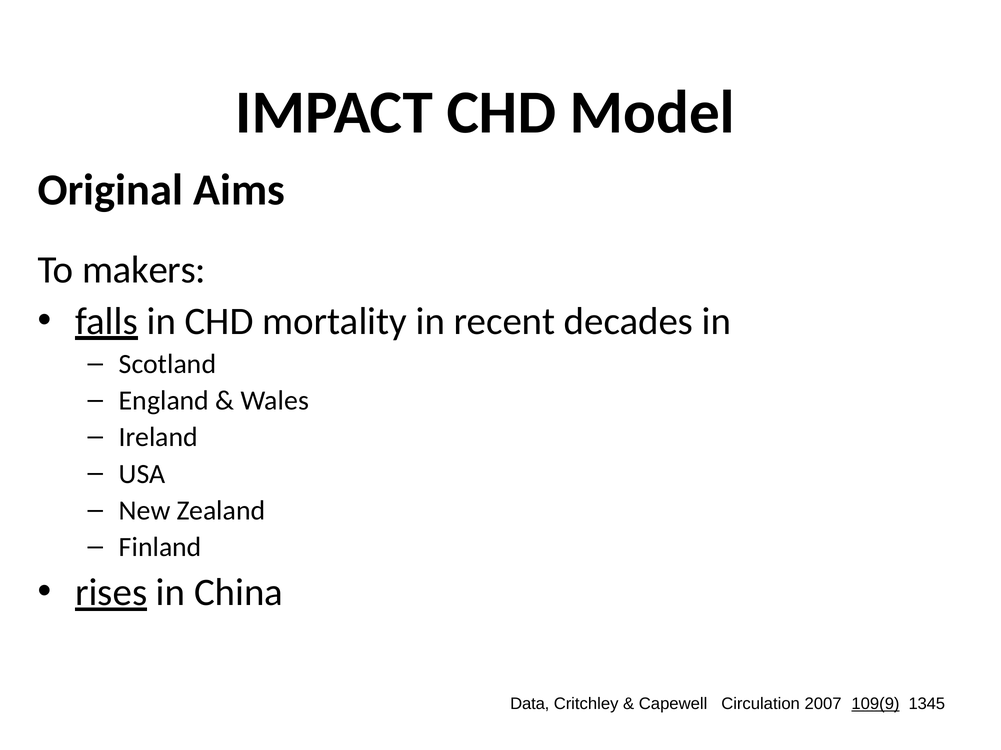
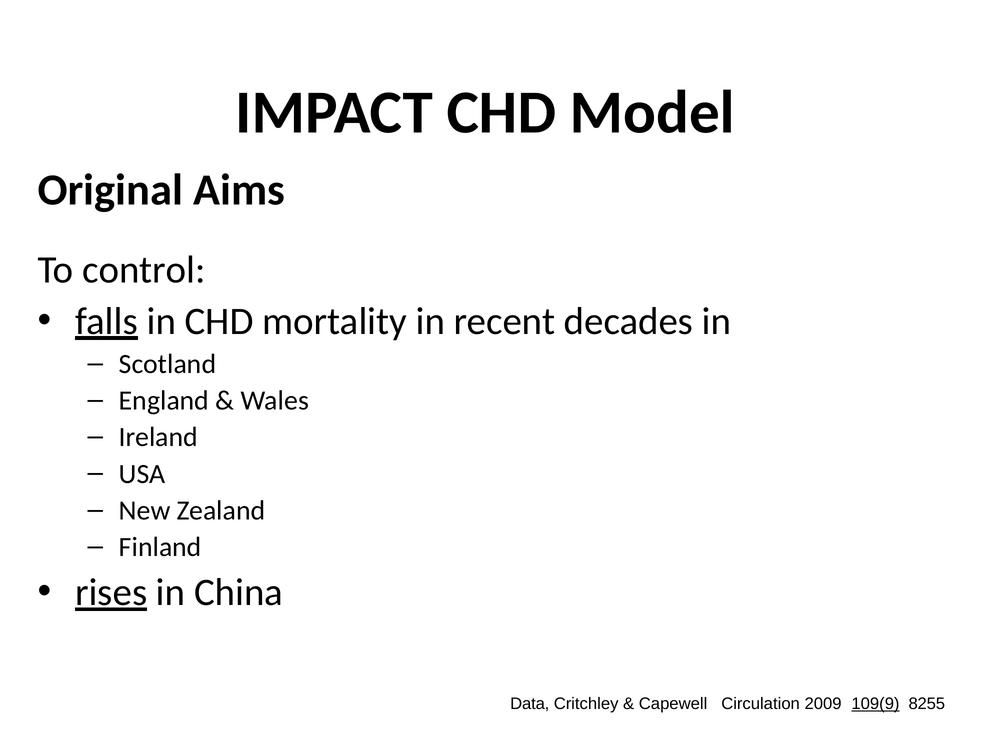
makers: makers -> control (144, 270)
2007: 2007 -> 2009 (823, 705)
1345: 1345 -> 8255 (927, 705)
